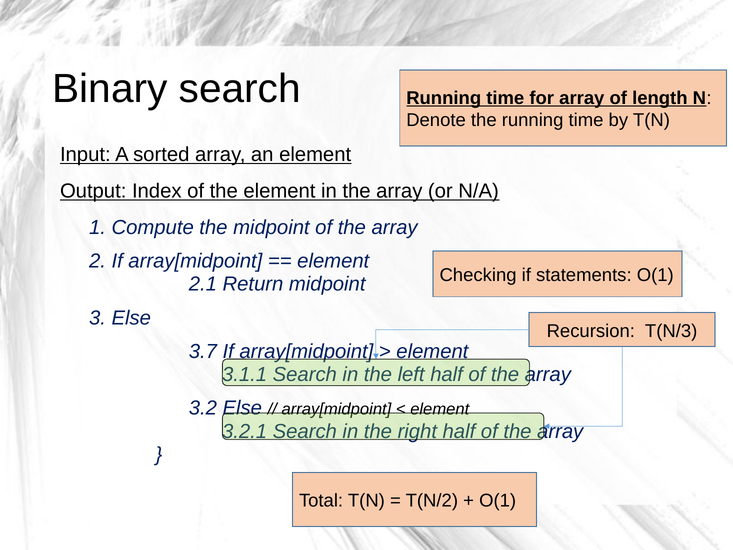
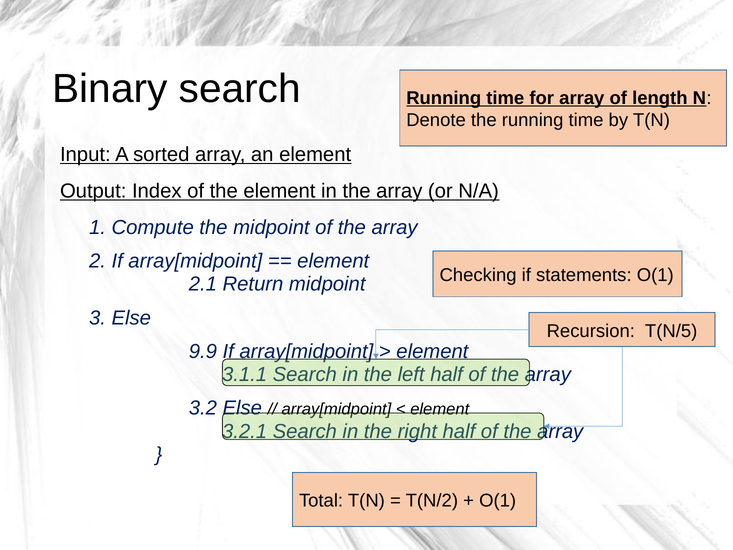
T(N/3: T(N/3 -> T(N/5 (671, 331)
3.7: 3.7 -> 9.9 (203, 351)
